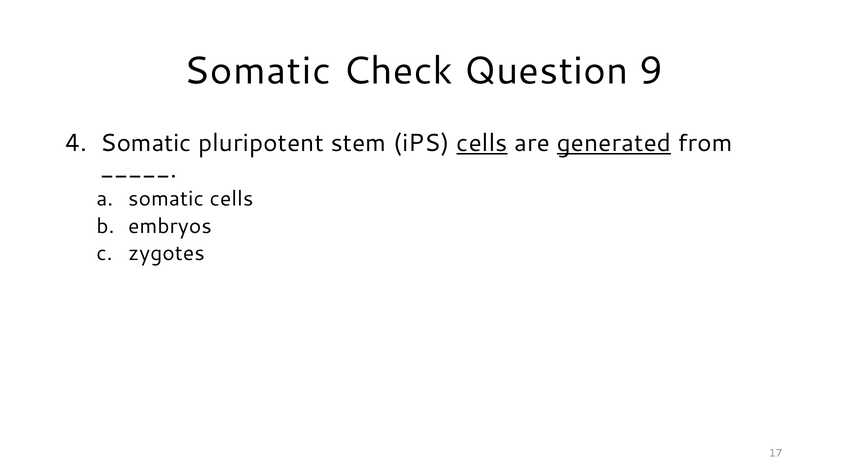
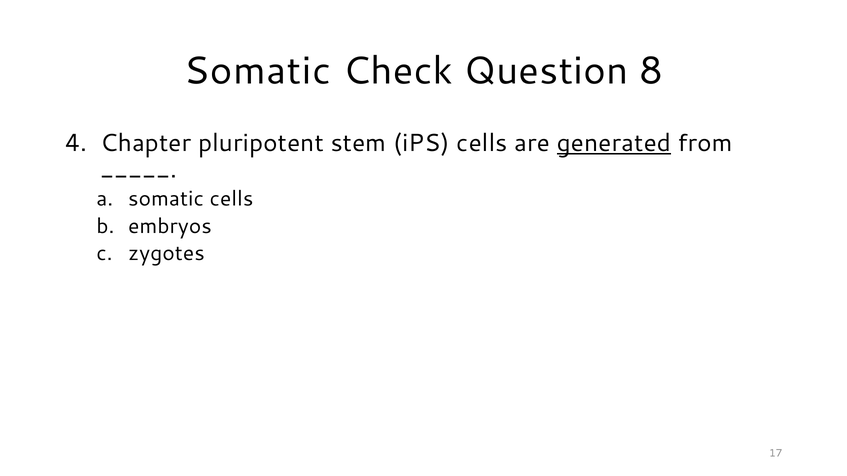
9: 9 -> 8 (651, 71)
4 Somatic: Somatic -> Chapter (146, 143)
cells underline: present -> none (482, 143)
